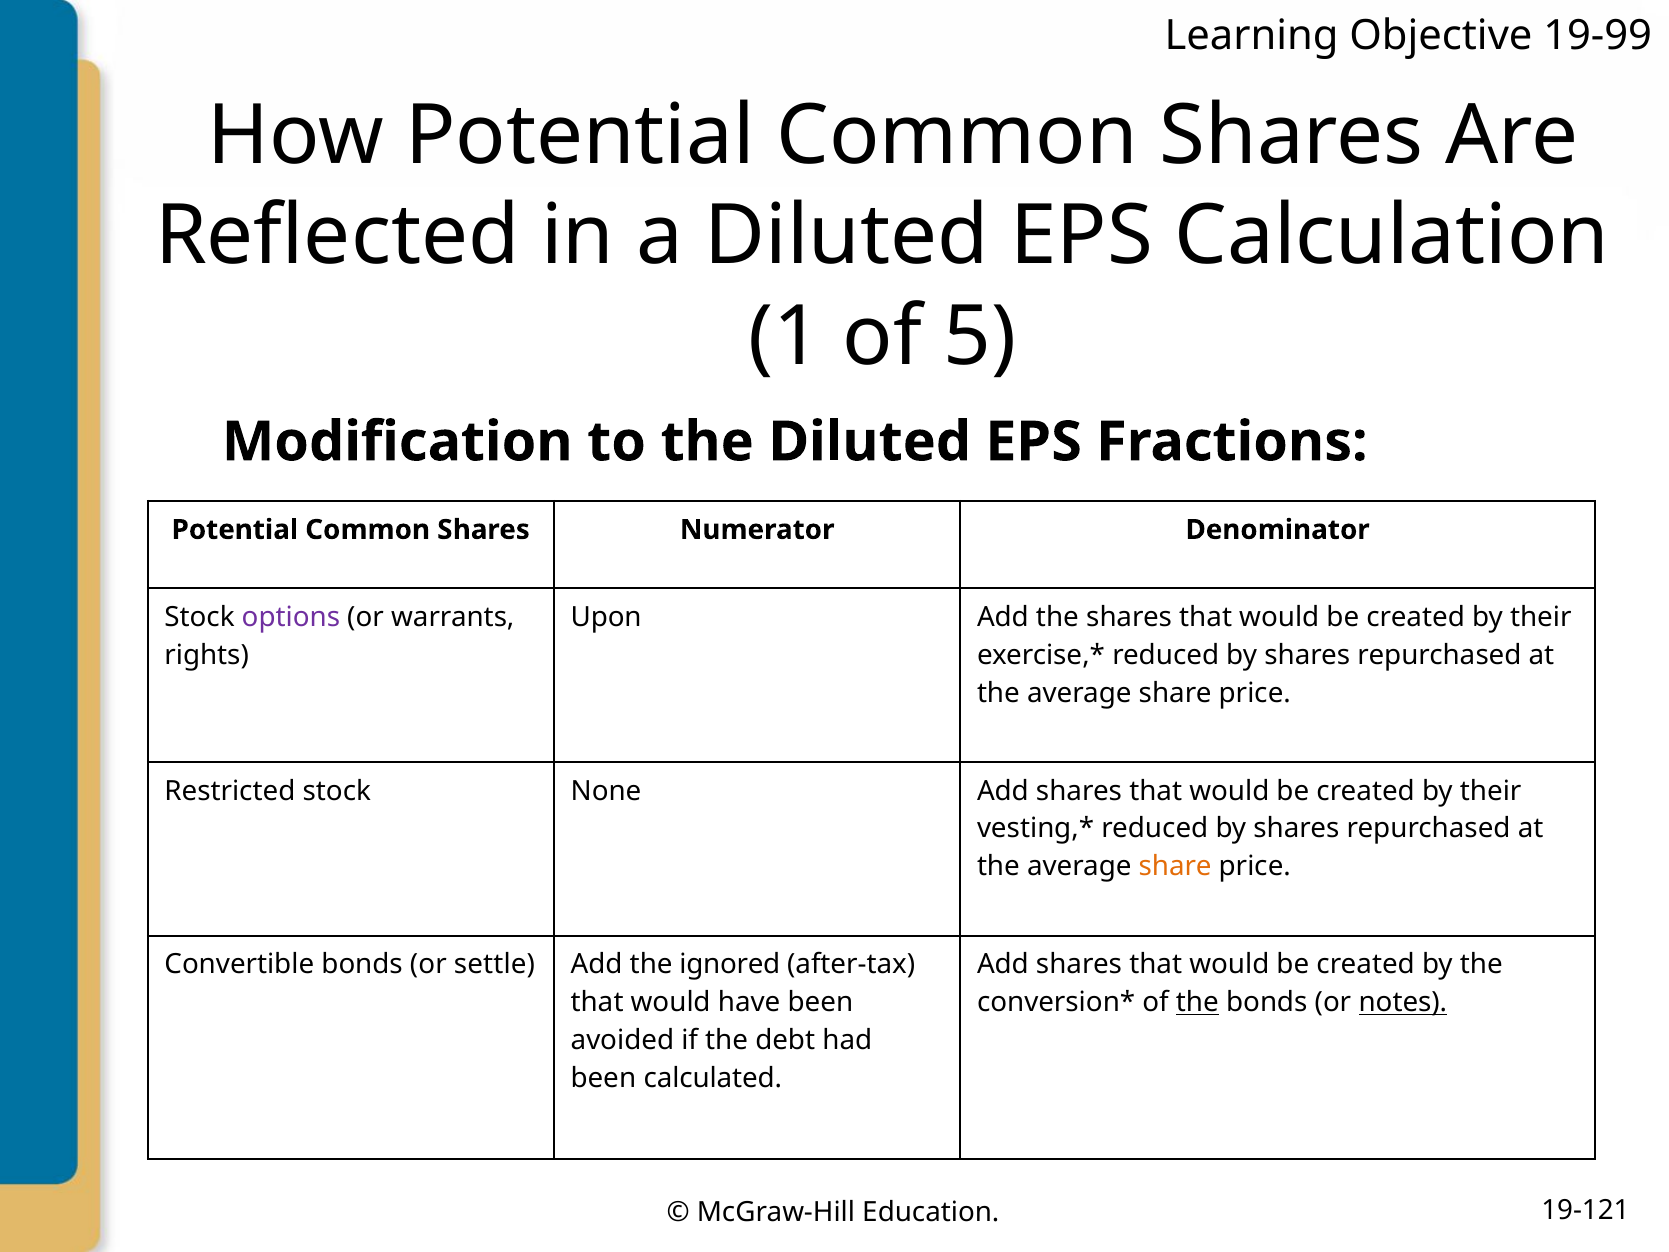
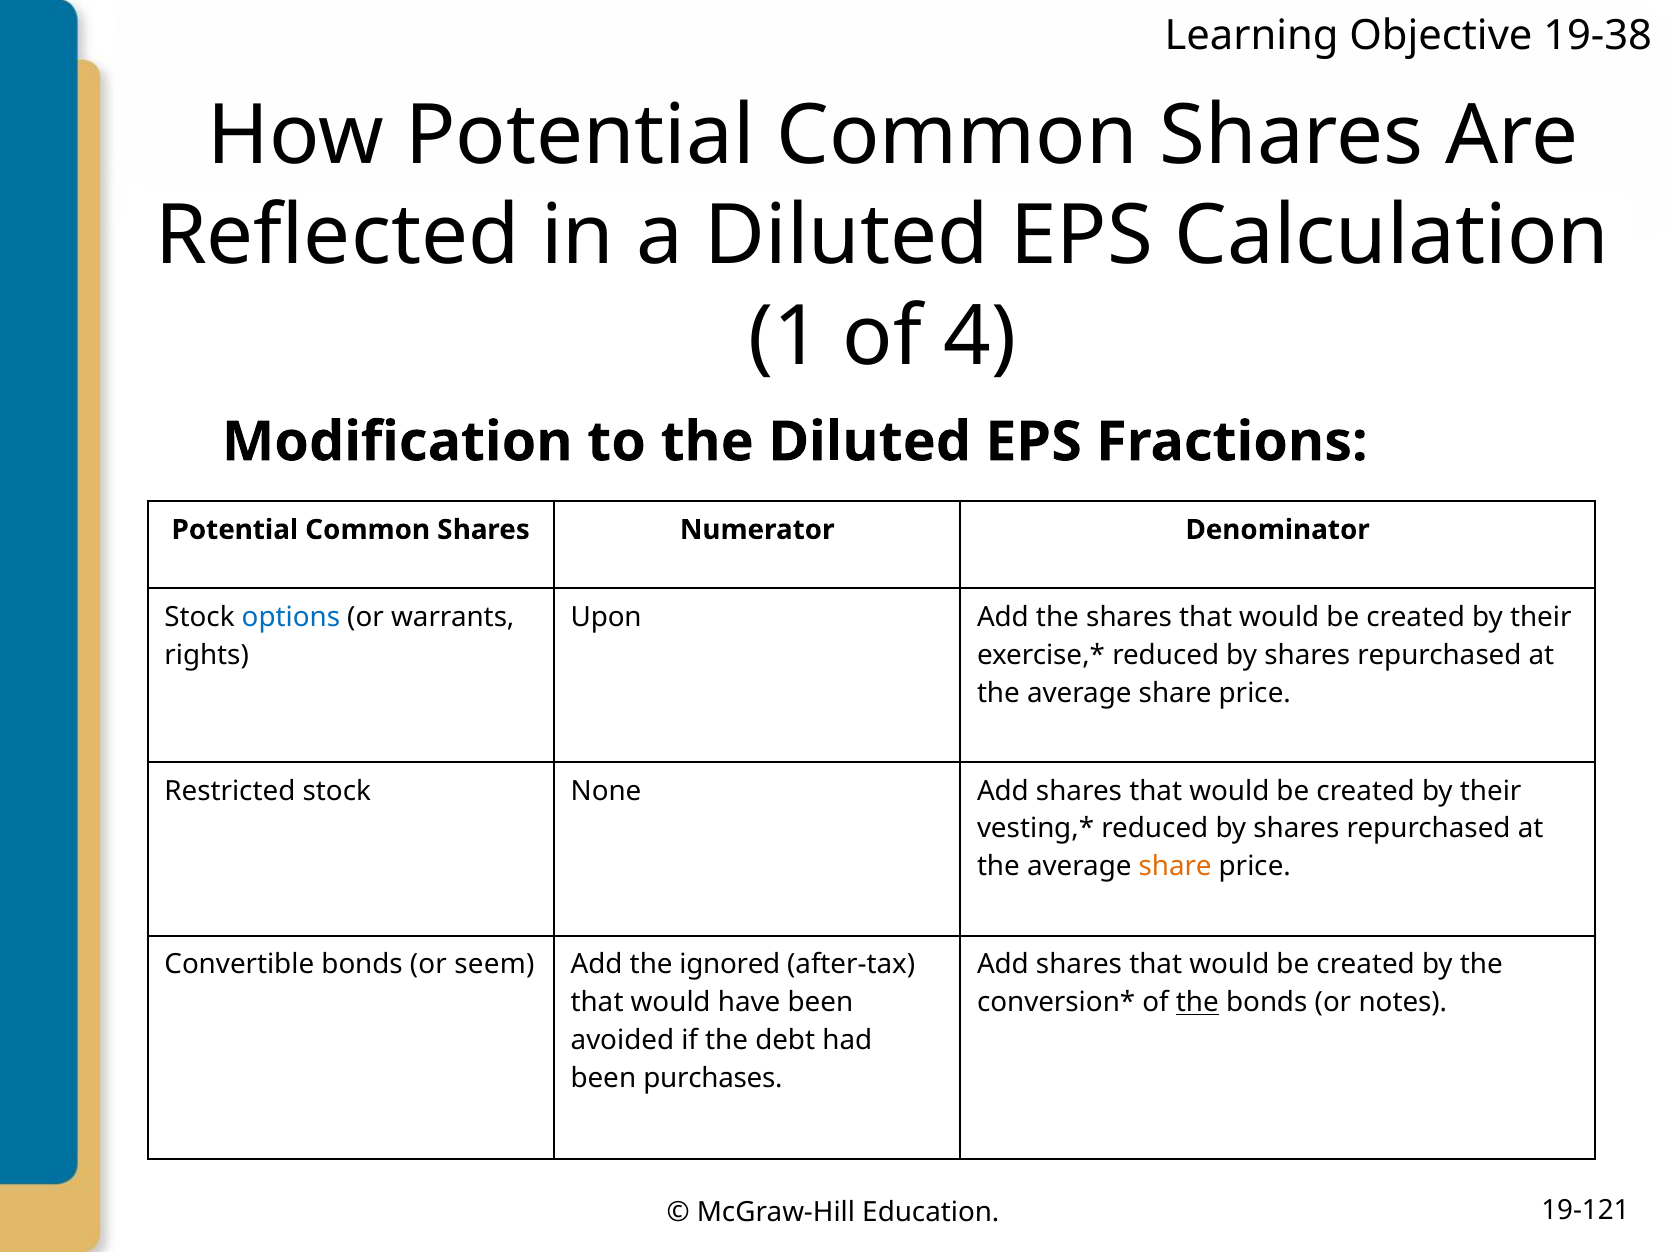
19-99: 19-99 -> 19-38 (1598, 36)
5: 5 -> 4 (980, 336)
options colour: purple -> blue (291, 617)
settle: settle -> seem (494, 964)
notes underline: present -> none (1403, 1002)
calculated: calculated -> purchases (713, 1078)
